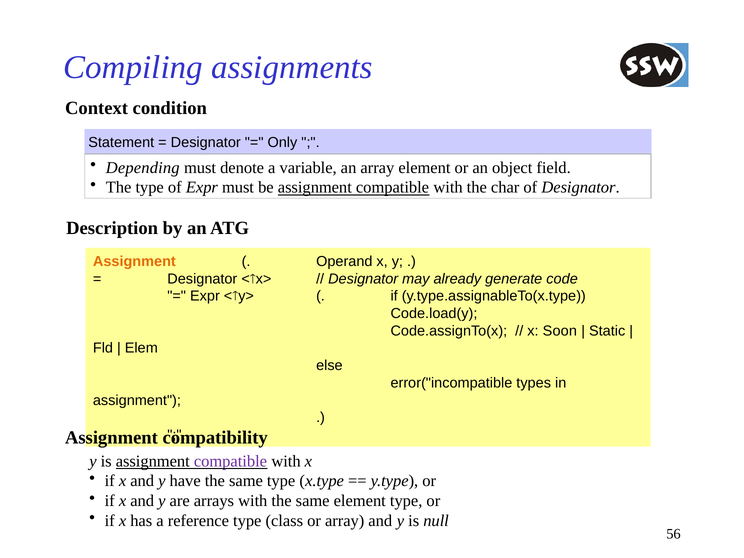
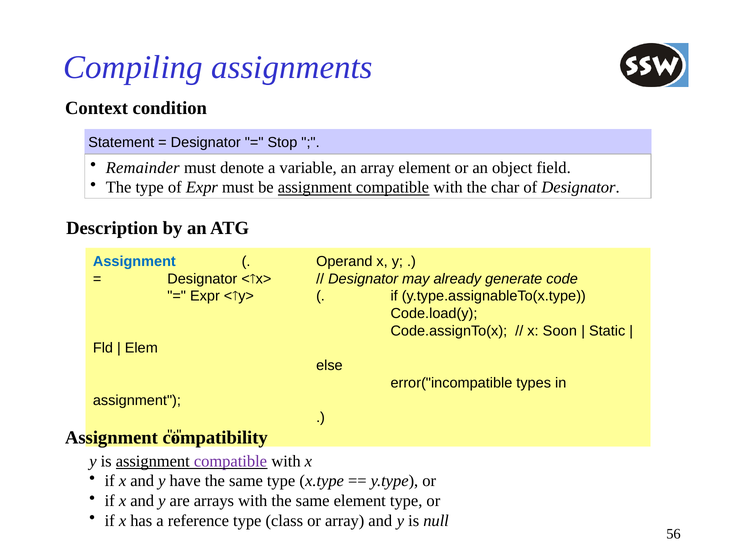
Only: Only -> Stop (282, 143)
Depending: Depending -> Remainder (143, 168)
Assignment colour: orange -> blue (134, 261)
